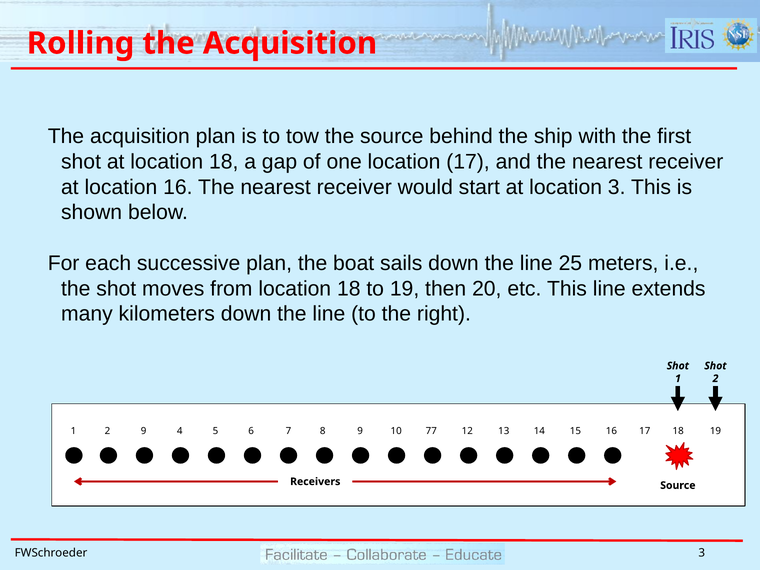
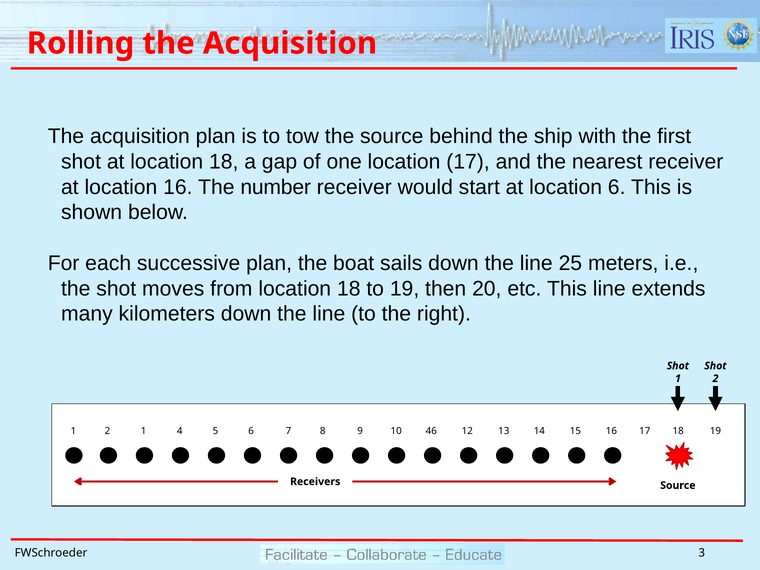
16 The nearest: nearest -> number (276, 187)
location 3: 3 -> 6 (617, 187)
2 9: 9 -> 1 (144, 431)
77: 77 -> 46 (431, 431)
